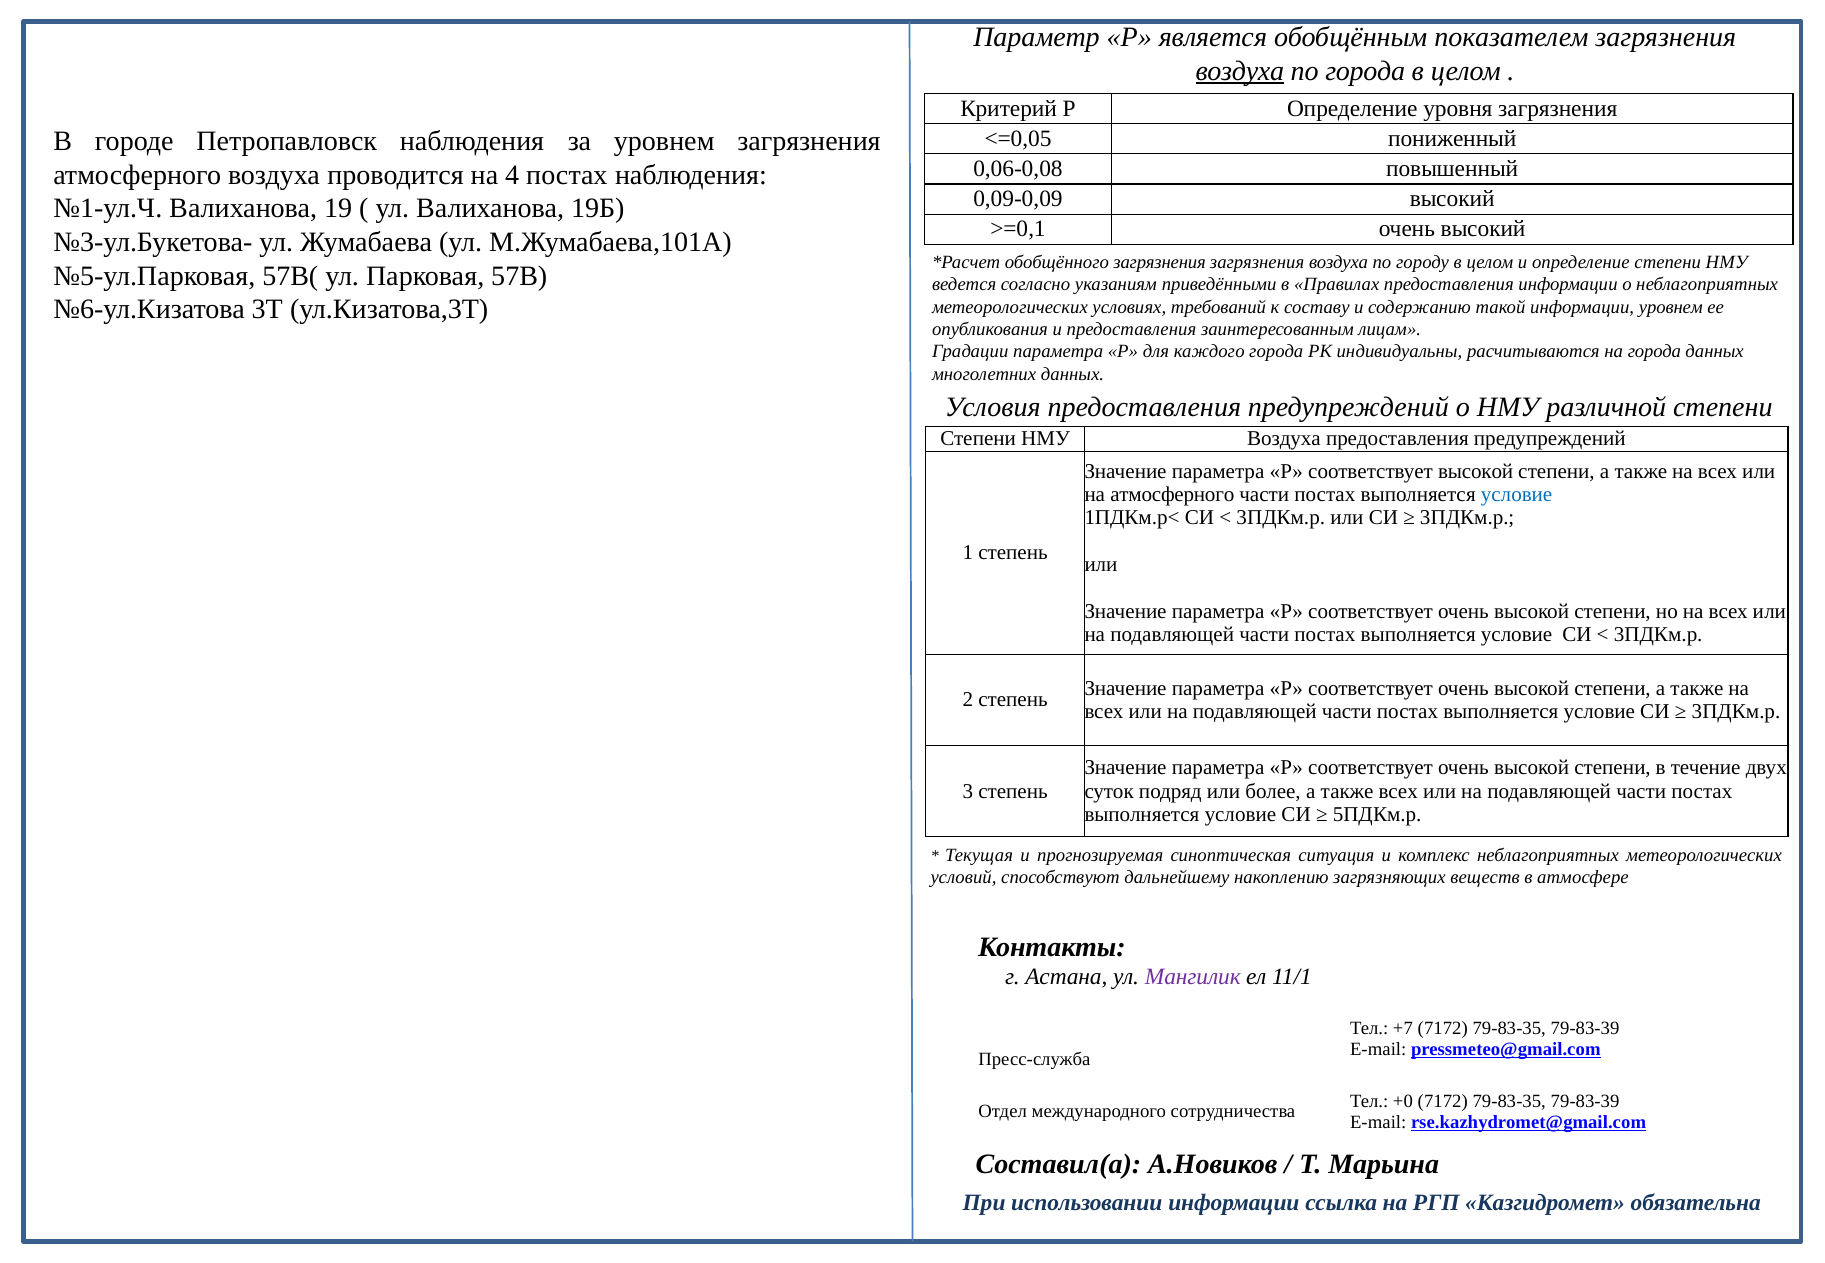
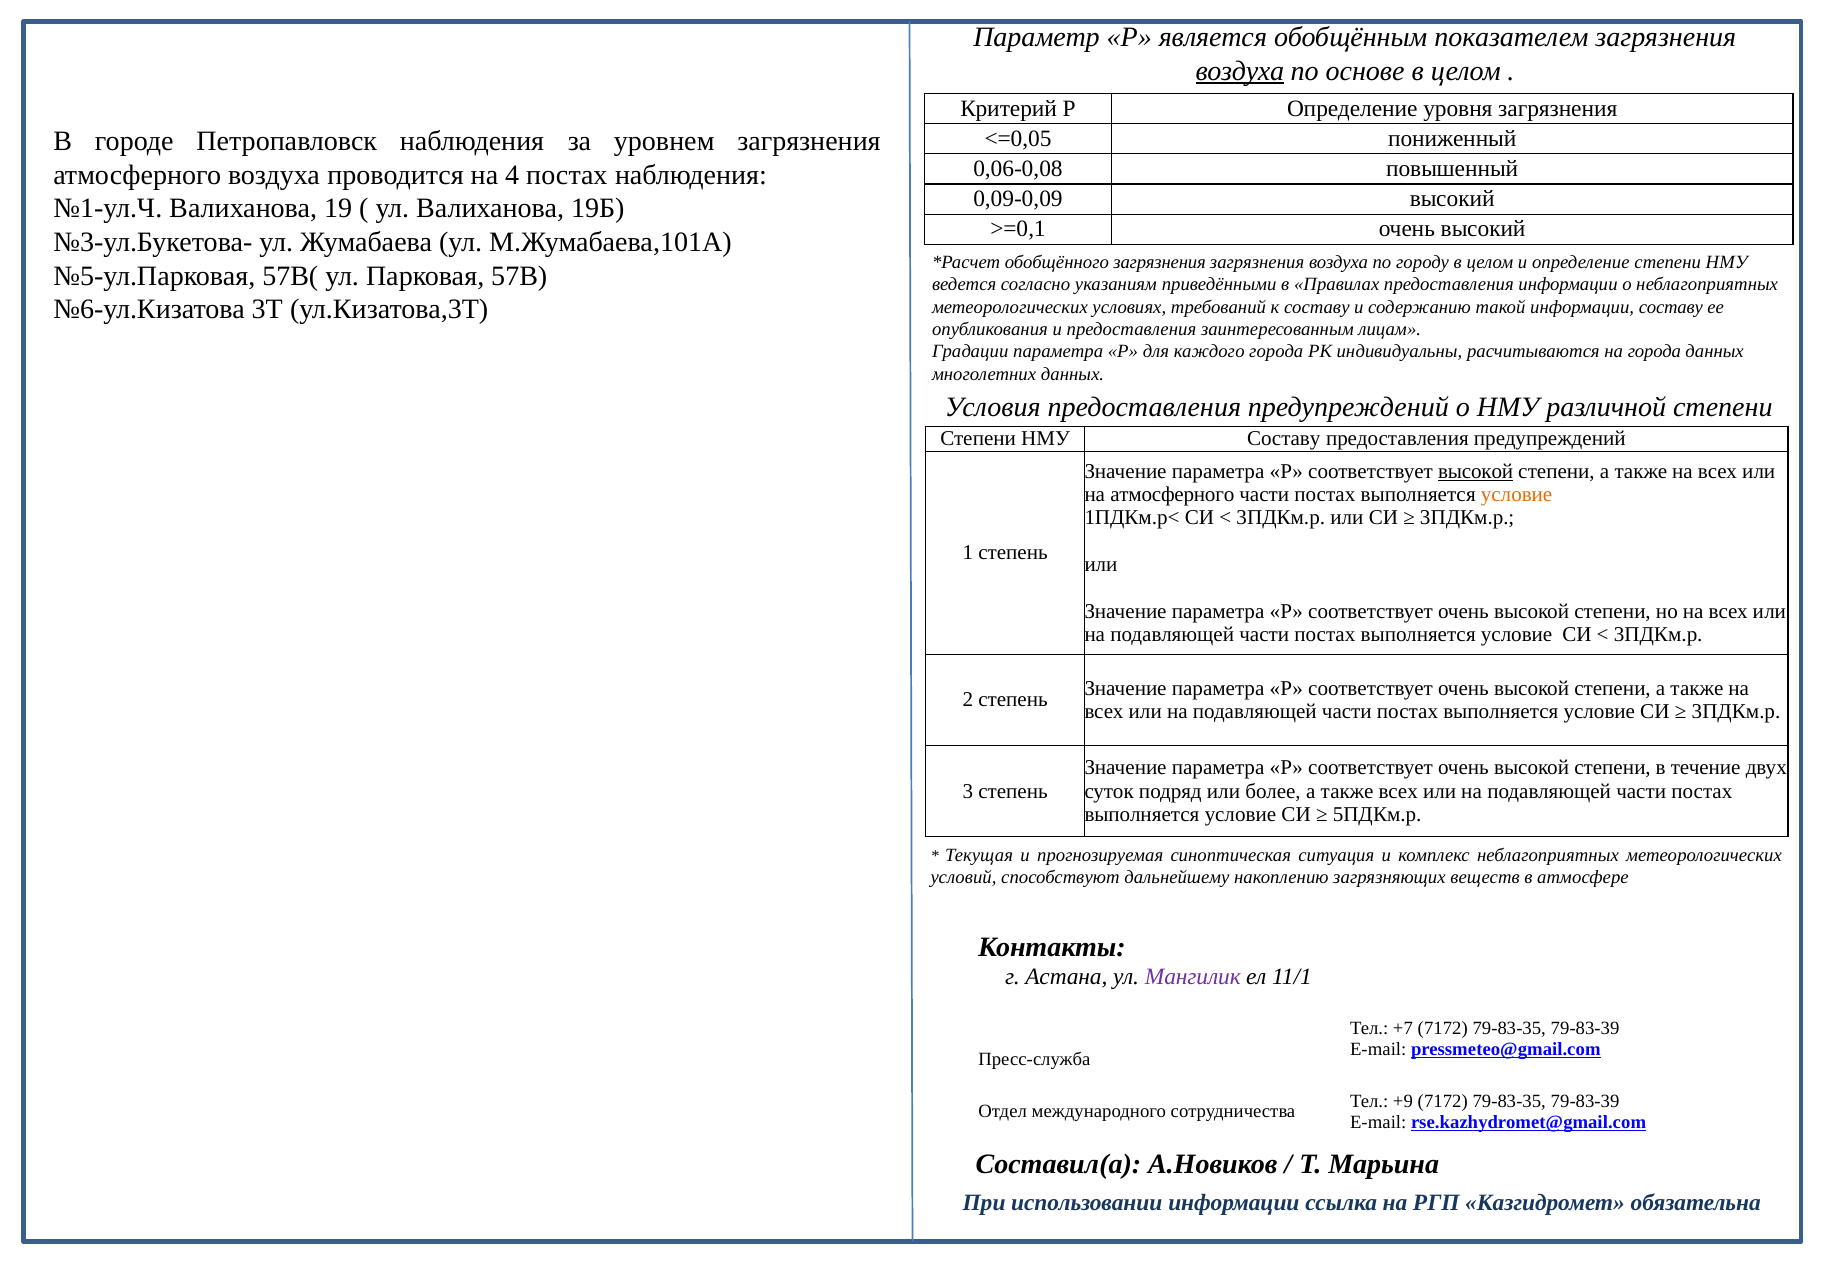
по города: города -> основе (1365, 71)
информации уровнем: уровнем -> составу (1671, 307)
НМУ Воздуха: Воздуха -> Составу (1284, 439)
высокой underline: none -> present (1476, 471)
условие colour: blue -> orange (1517, 495)
+0: +0 -> +9 (1403, 1102)
